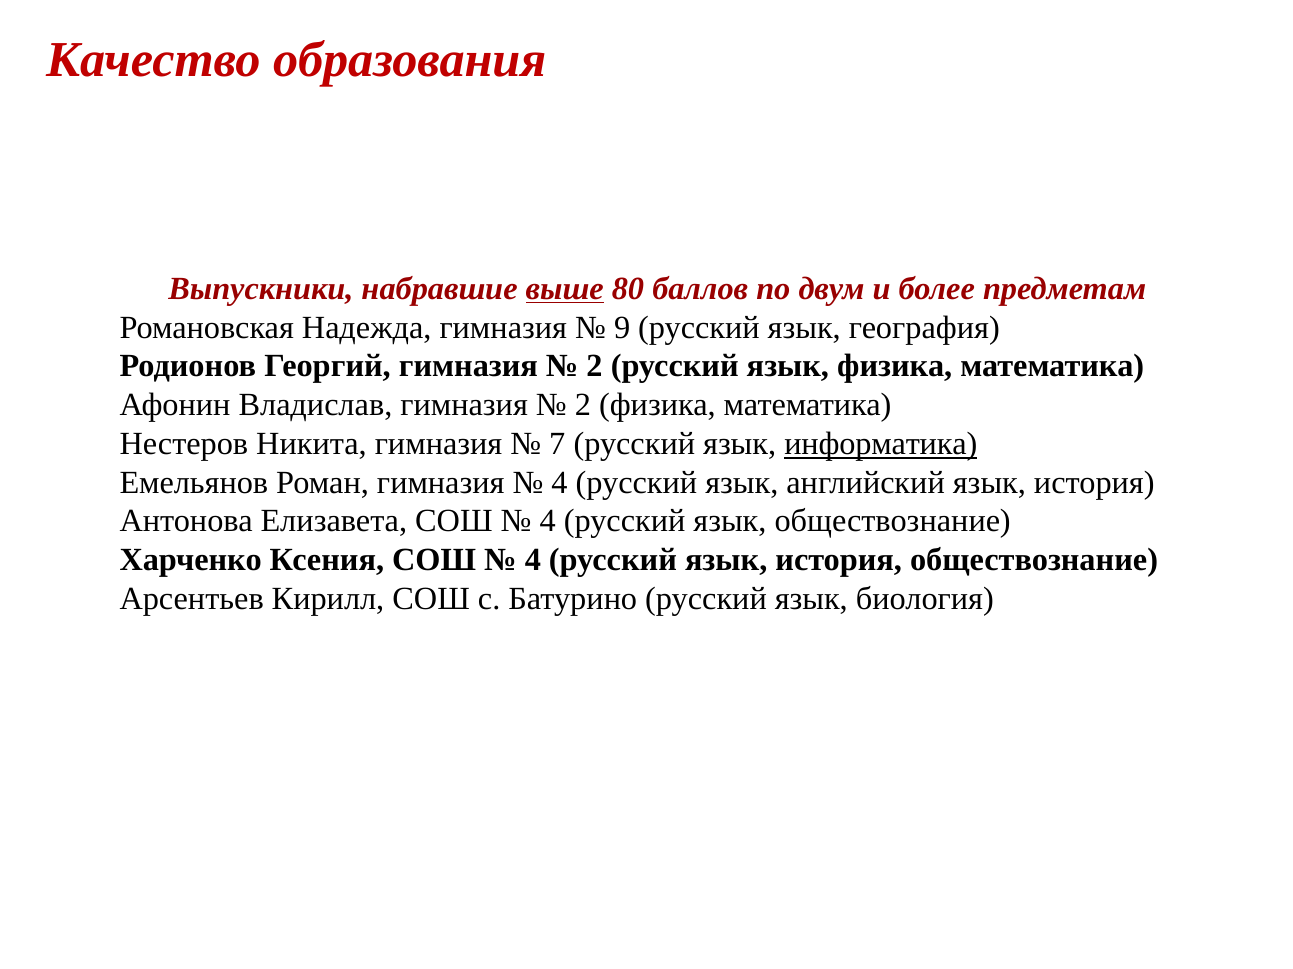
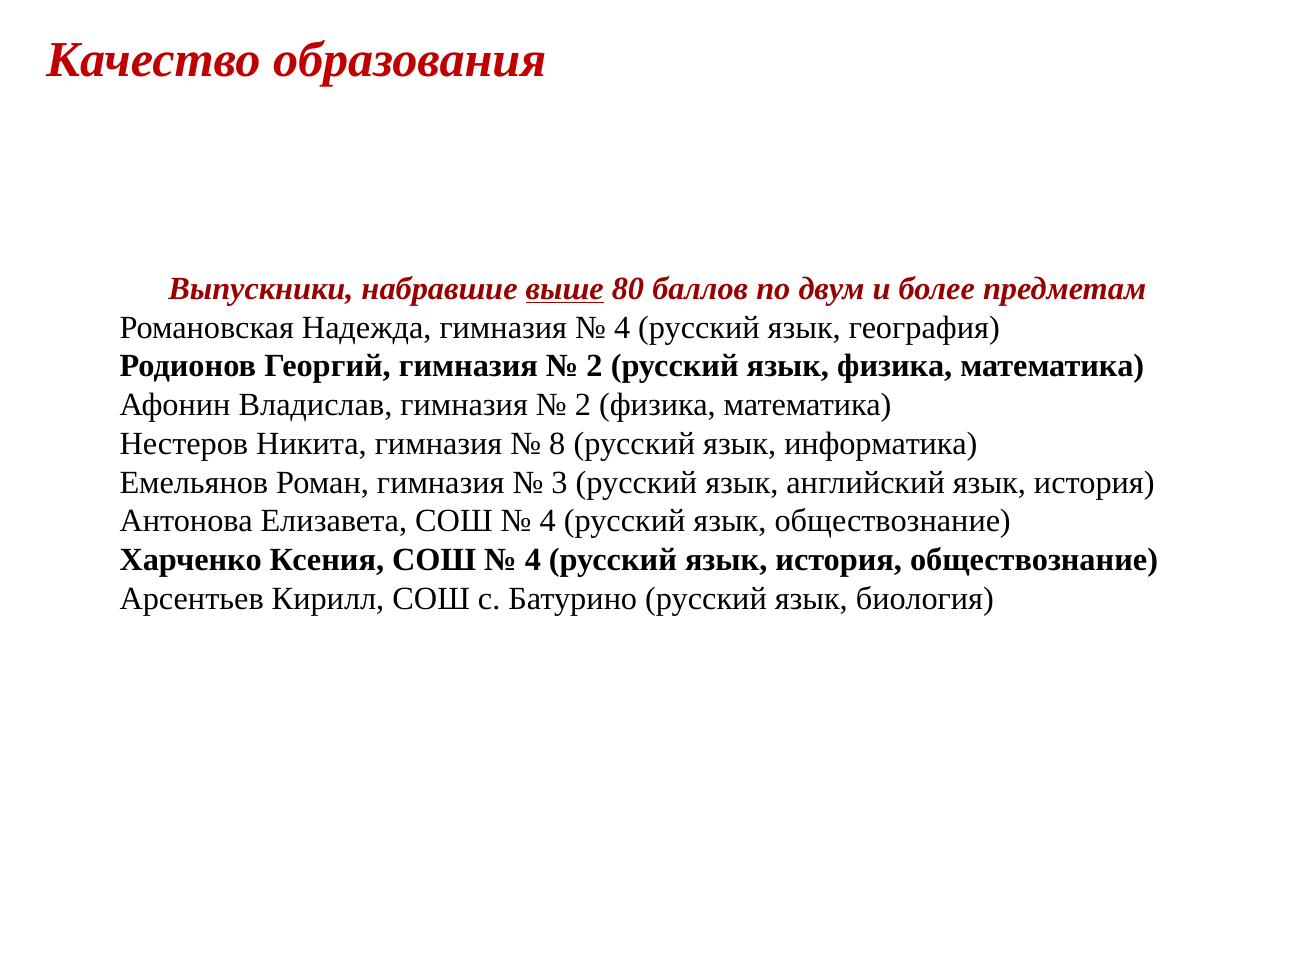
9: 9 -> 4 (622, 328)
7: 7 -> 8 (557, 444)
информатика underline: present -> none (881, 444)
4: 4 -> 3 (559, 483)
